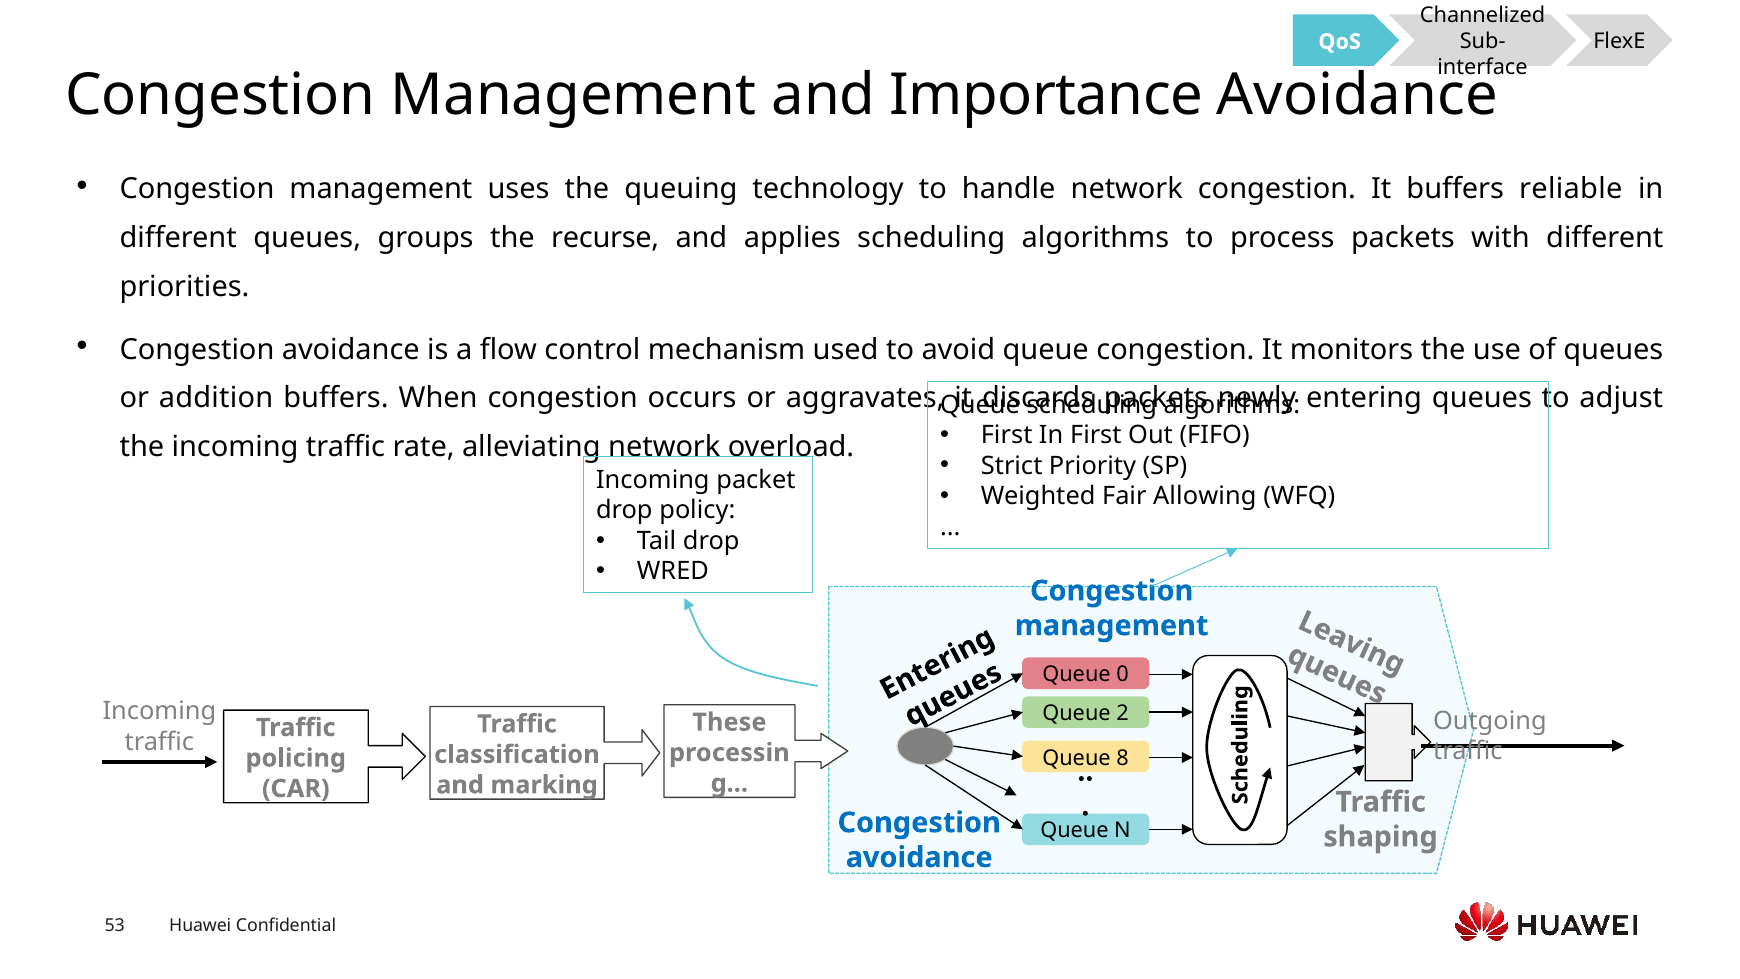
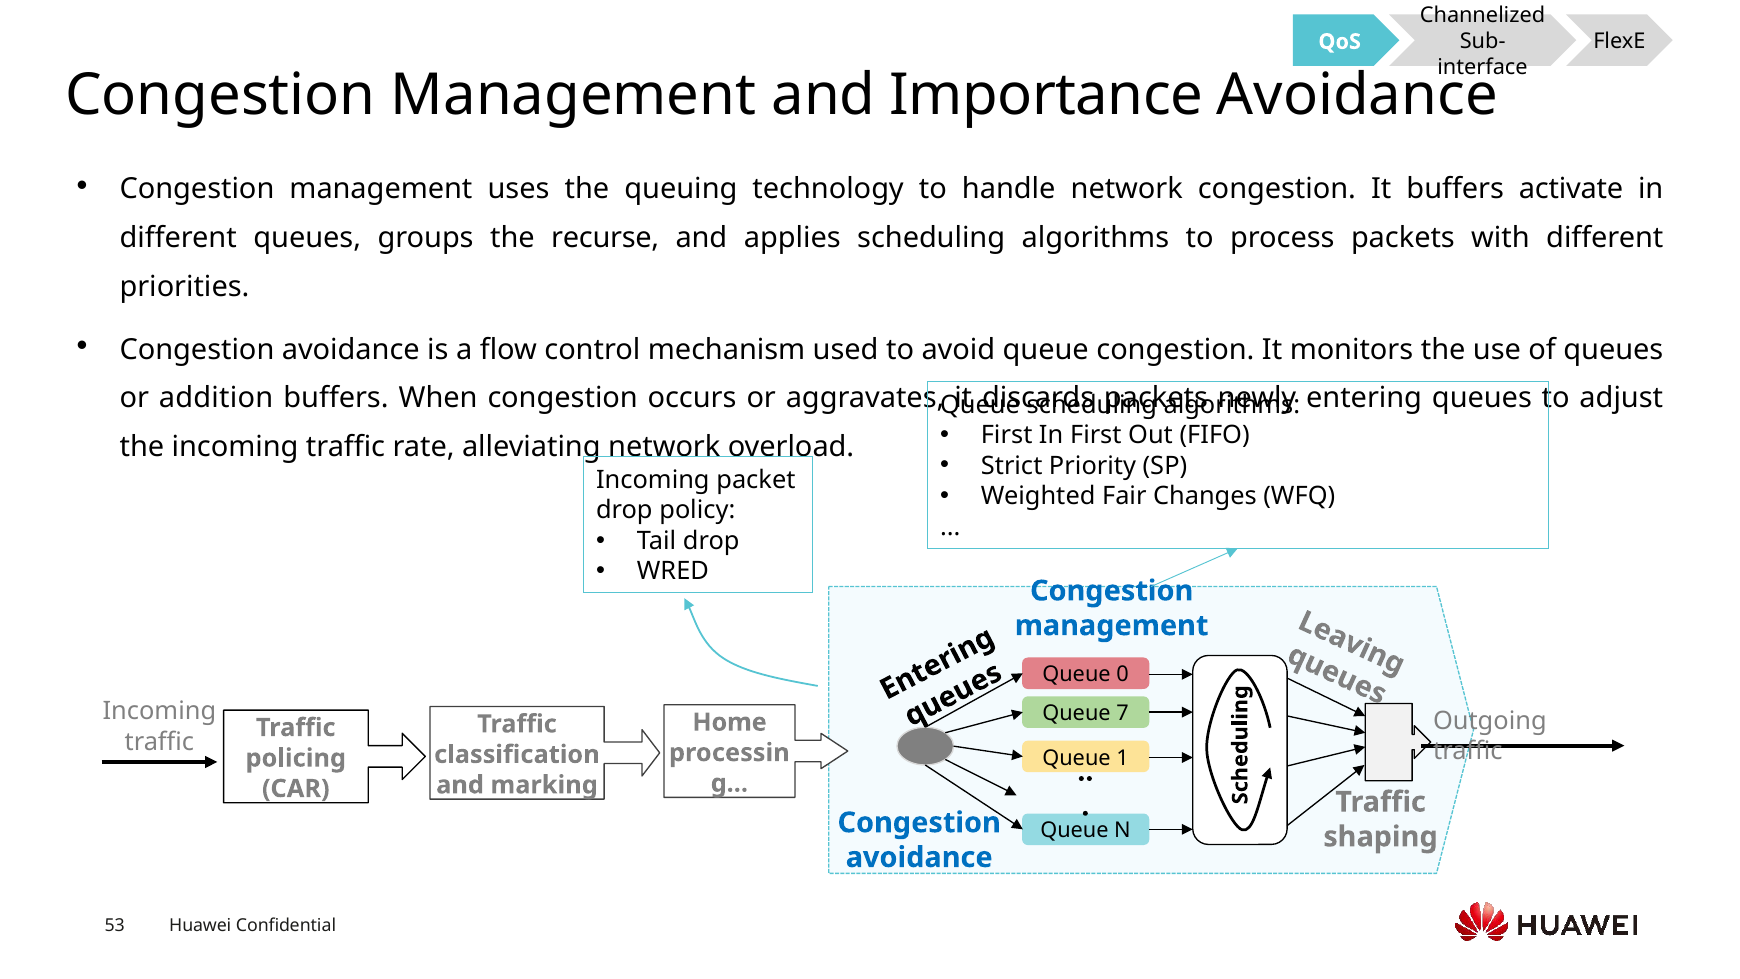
reliable: reliable -> activate (1571, 189)
Allowing: Allowing -> Changes (1205, 496)
2: 2 -> 7 (1123, 713)
These: These -> Home (729, 722)
8: 8 -> 1 (1123, 758)
